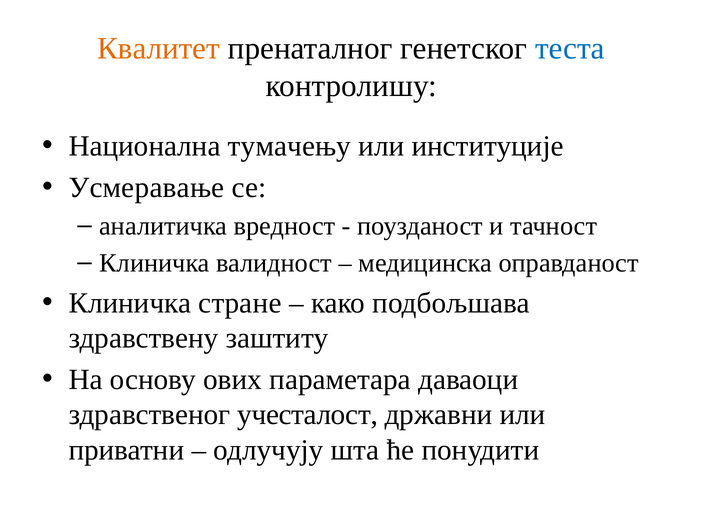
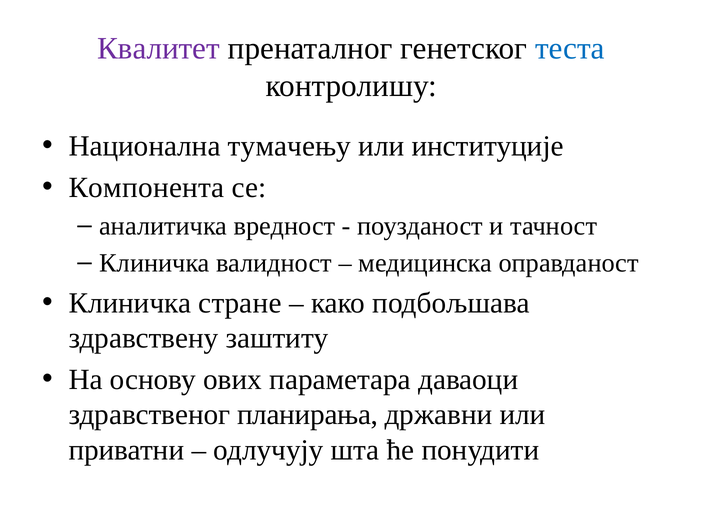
Квалитет colour: orange -> purple (159, 48)
Усмеравање: Усмеравање -> Компонента (146, 188)
учесталост: учесталост -> планирања (308, 415)
